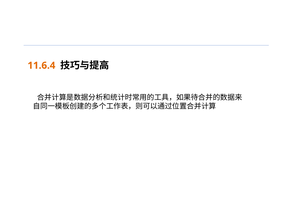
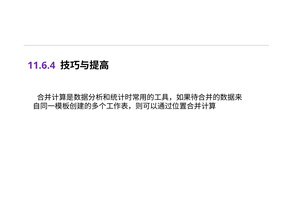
11.6.4 colour: orange -> purple (41, 65)
